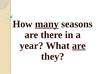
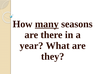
are underline: present -> none (79, 45)
